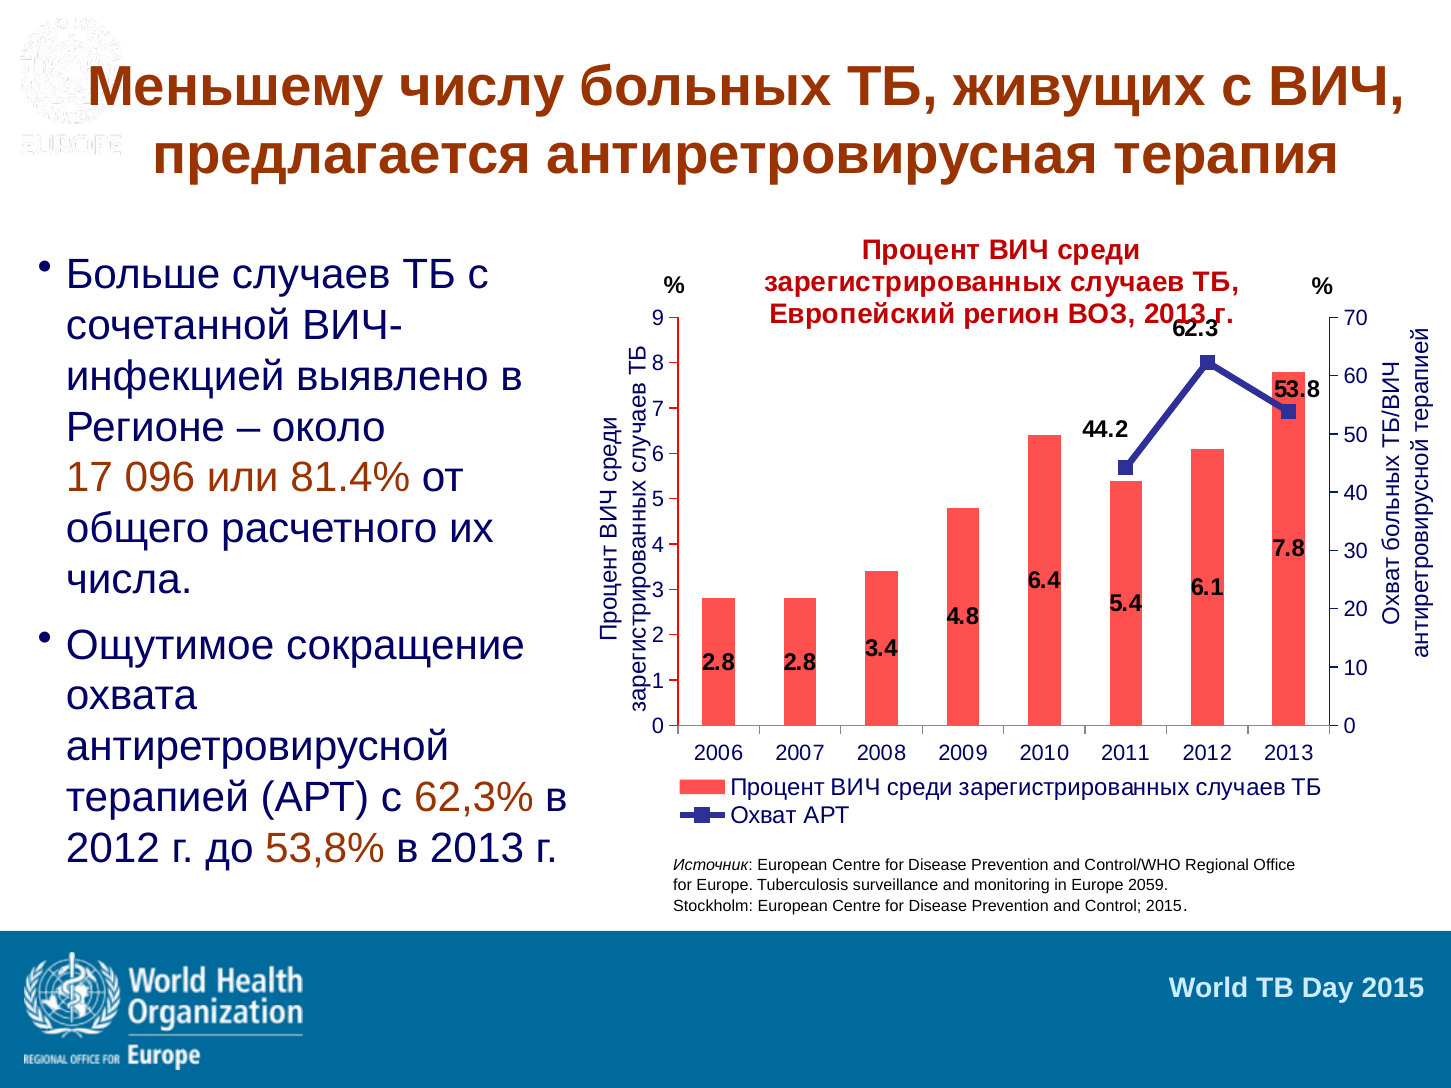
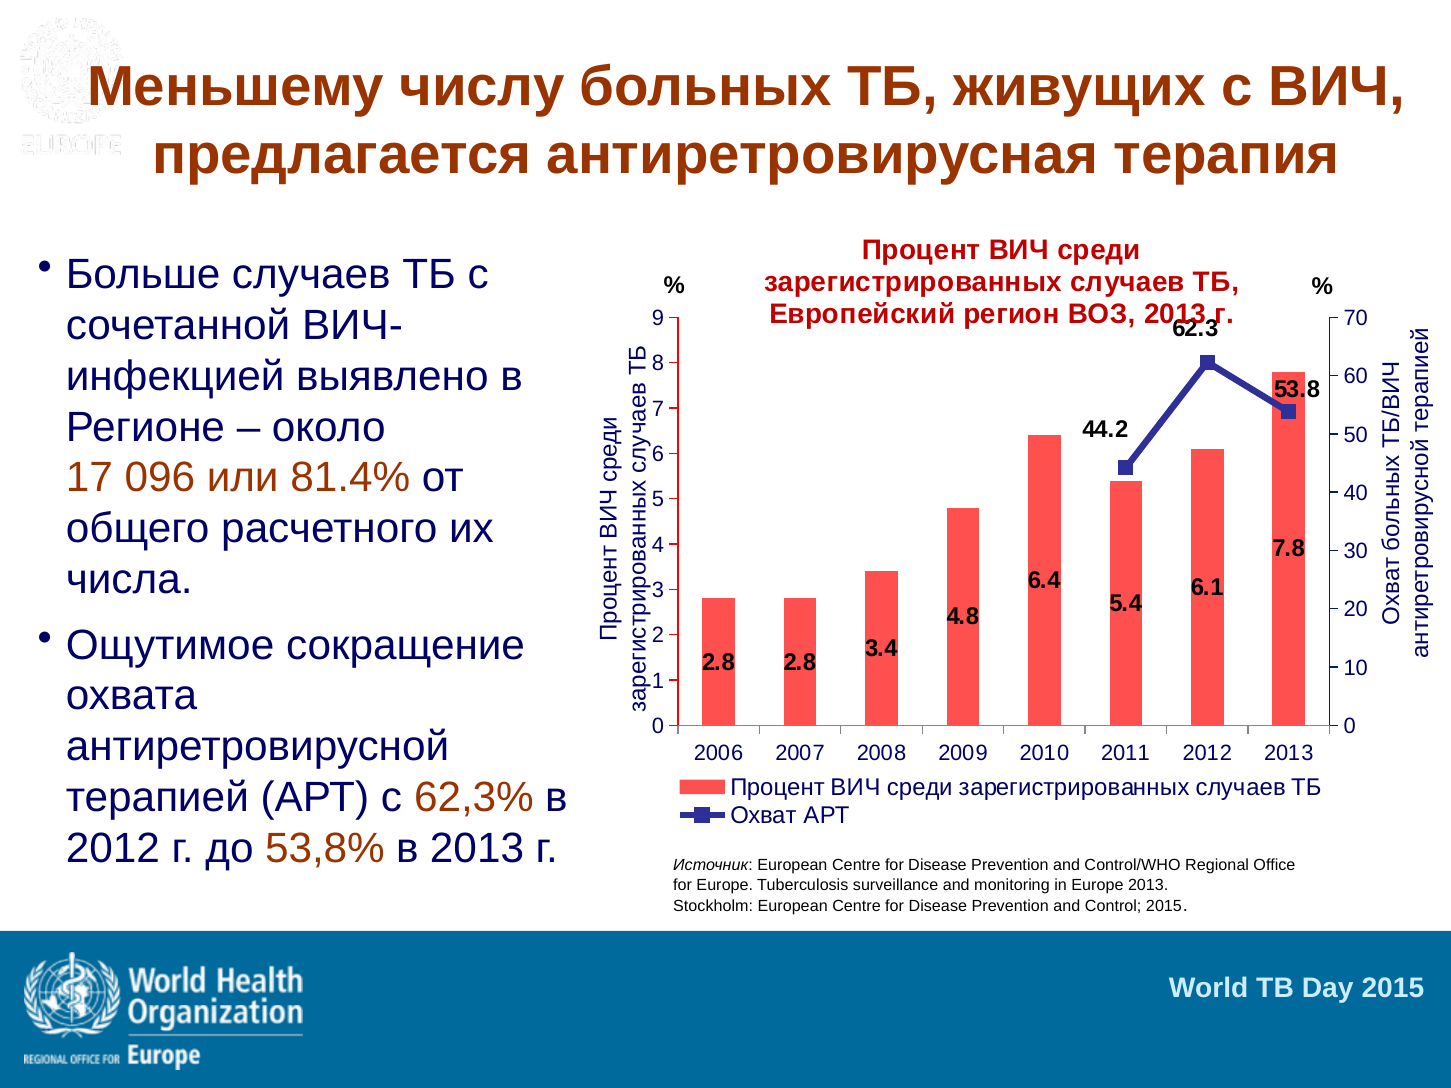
Europe 2059: 2059 -> 2013 (1148, 885)
